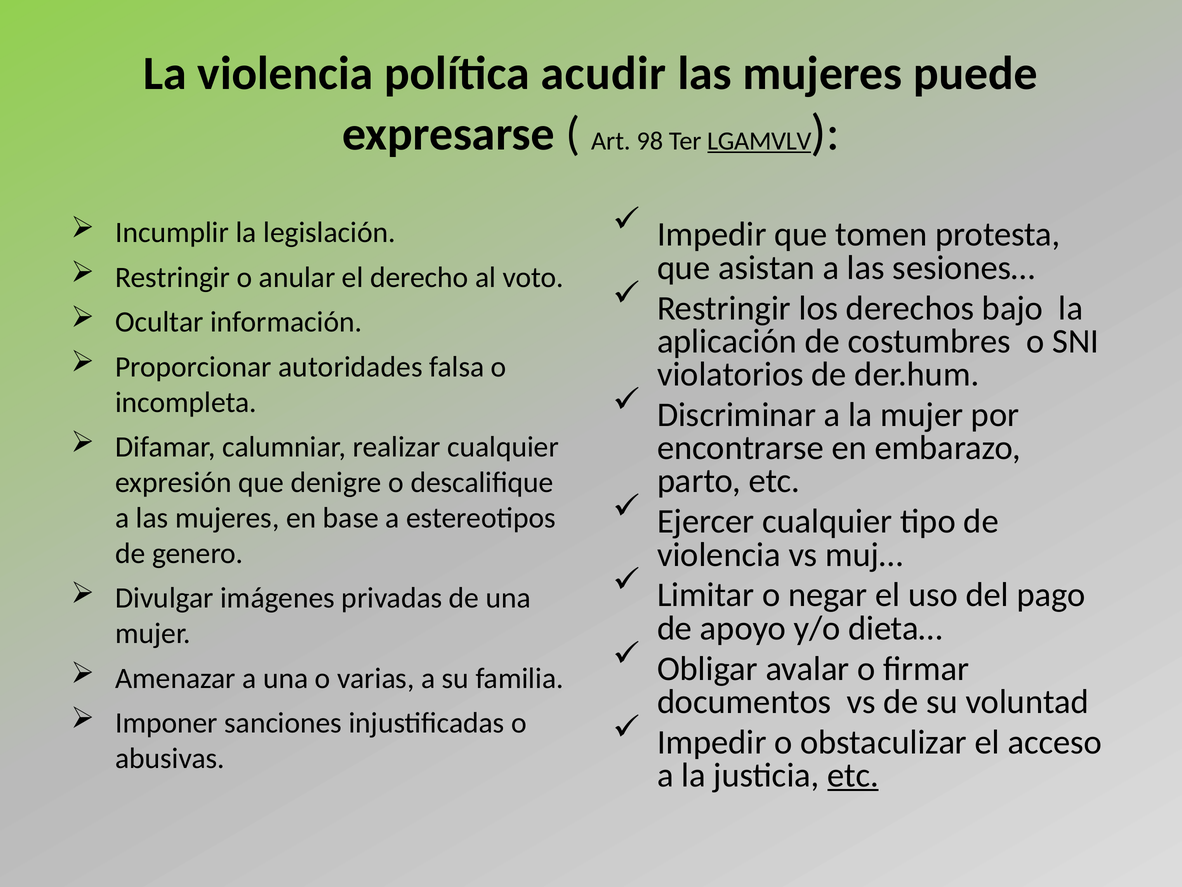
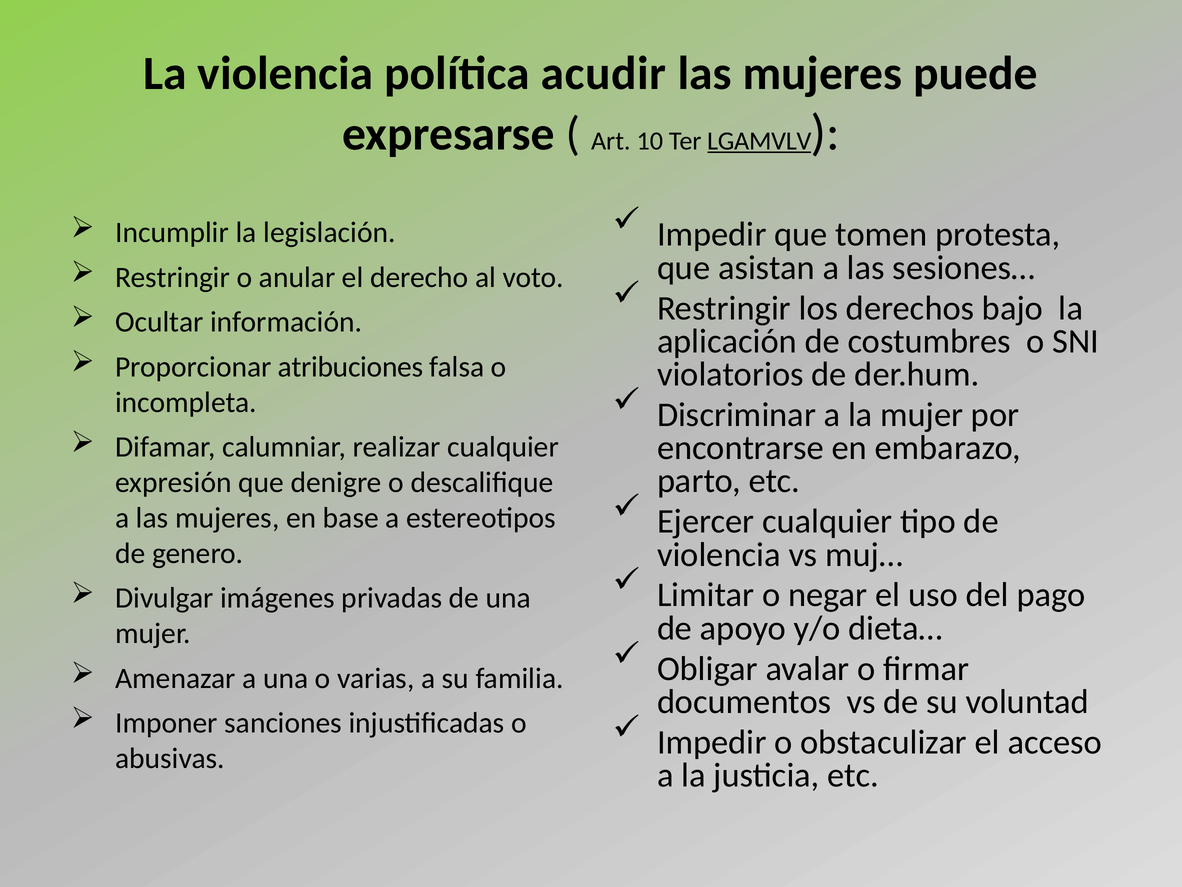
98: 98 -> 10 (650, 141)
autoridades: autoridades -> atribuciones (351, 367)
etc underline: present -> none (853, 775)
